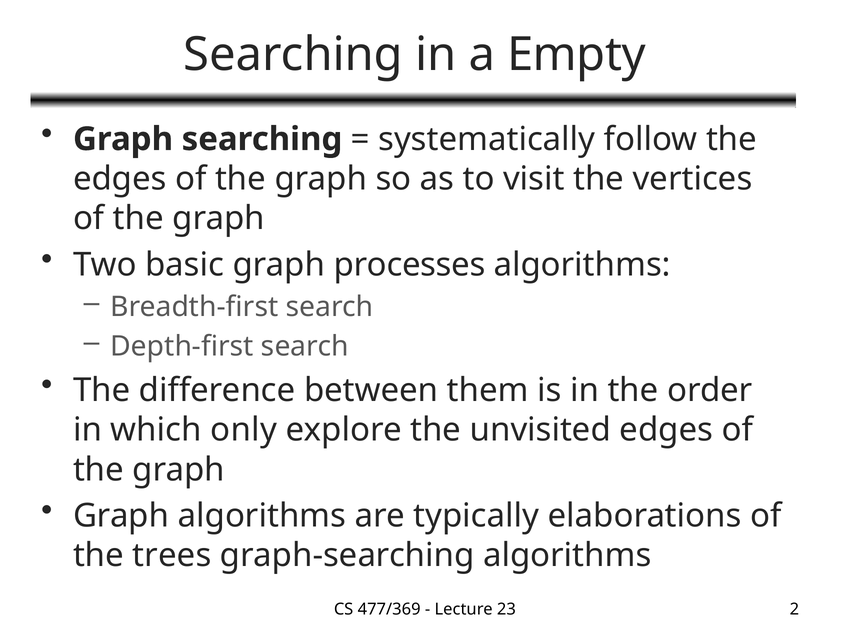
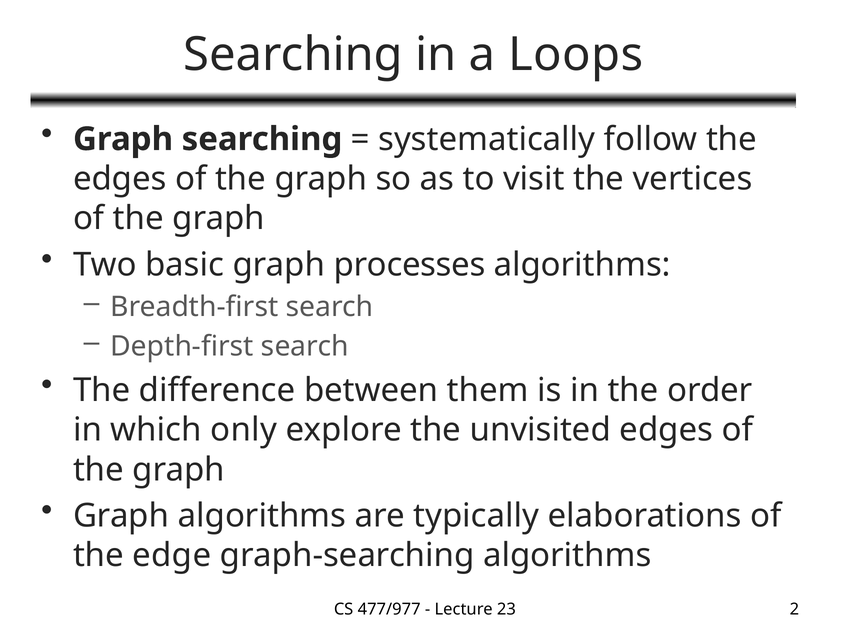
Empty: Empty -> Loops (576, 55)
trees: trees -> edge (172, 556)
477/369: 477/369 -> 477/977 (389, 610)
